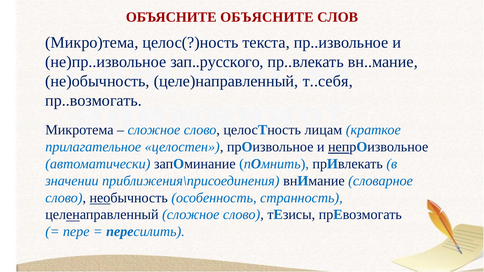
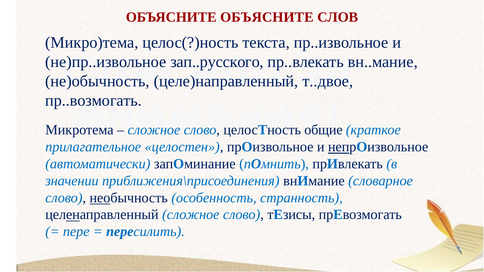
т..себя: т..себя -> т..двое (328, 81)
лицам: лицам -> общие (323, 130)
